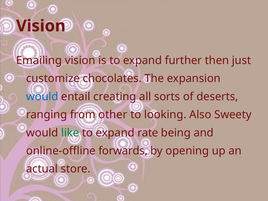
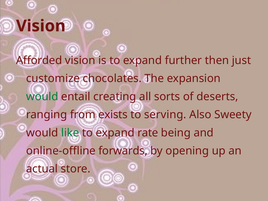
Emailing: Emailing -> Afforded (39, 60)
would colour: blue -> green (42, 97)
other: other -> exists (113, 115)
looking: looking -> serving (165, 115)
